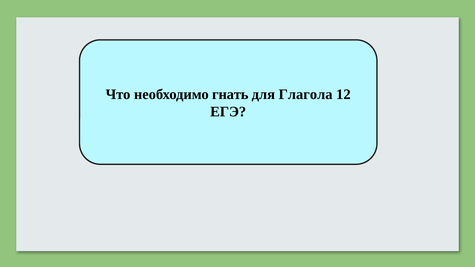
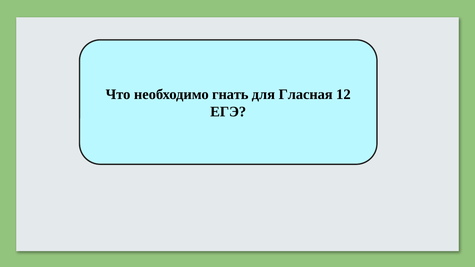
Глагола: Глагола -> Гласная (306, 94)
